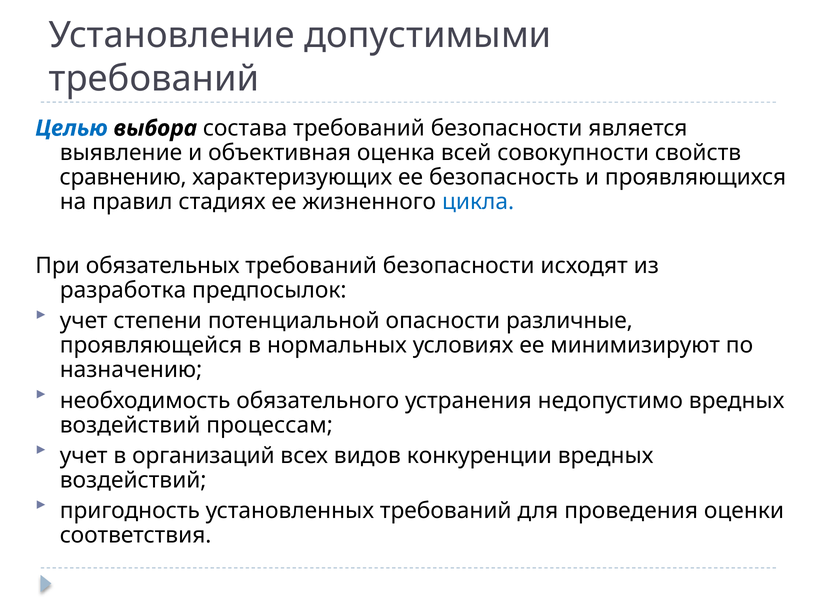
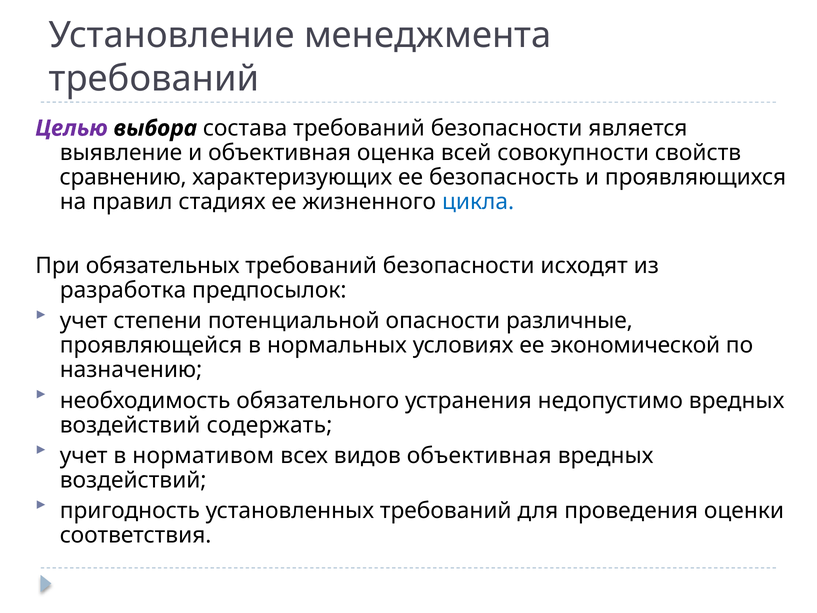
допустимыми: допустимыми -> менеджмента (428, 35)
Целью colour: blue -> purple (71, 128)
минимизируют: минимизируют -> экономической (635, 345)
процессам: процессам -> содержать (269, 425)
организаций: организаций -> нормативом (203, 456)
видов конкуренции: конкуренции -> объективная (479, 456)
